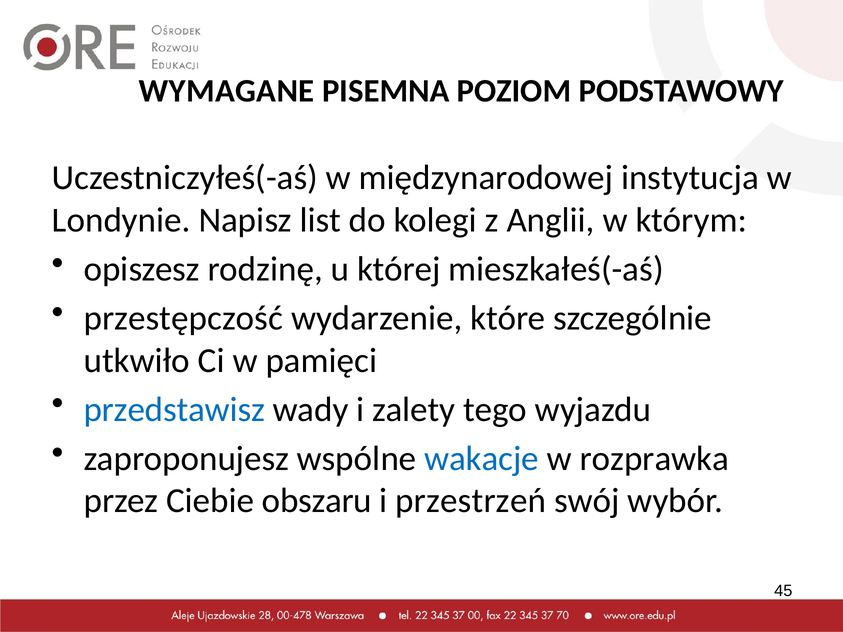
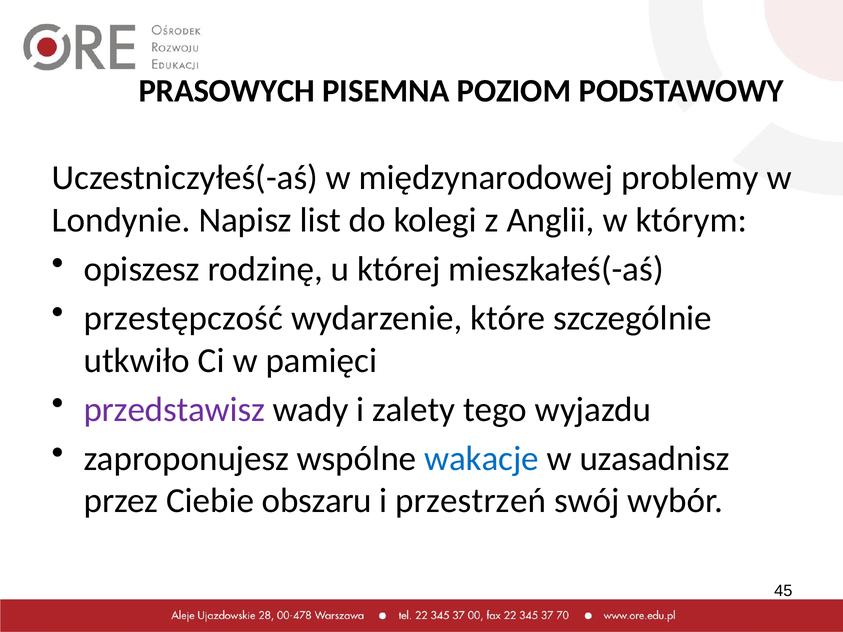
WYMAGANE: WYMAGANE -> PRASOWYCH (227, 91)
instytucja: instytucja -> problemy (690, 178)
przedstawisz colour: blue -> purple (174, 410)
rozprawka: rozprawka -> uzasadnisz (655, 459)
